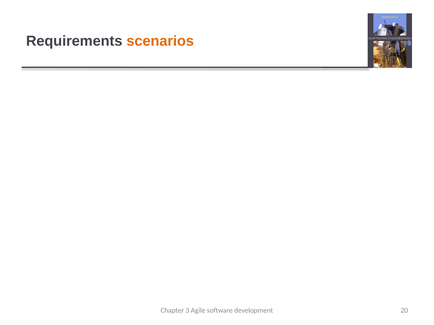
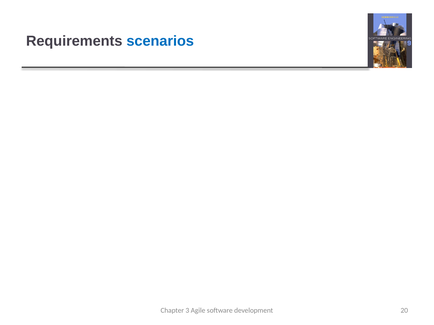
scenarios colour: orange -> blue (160, 41)
